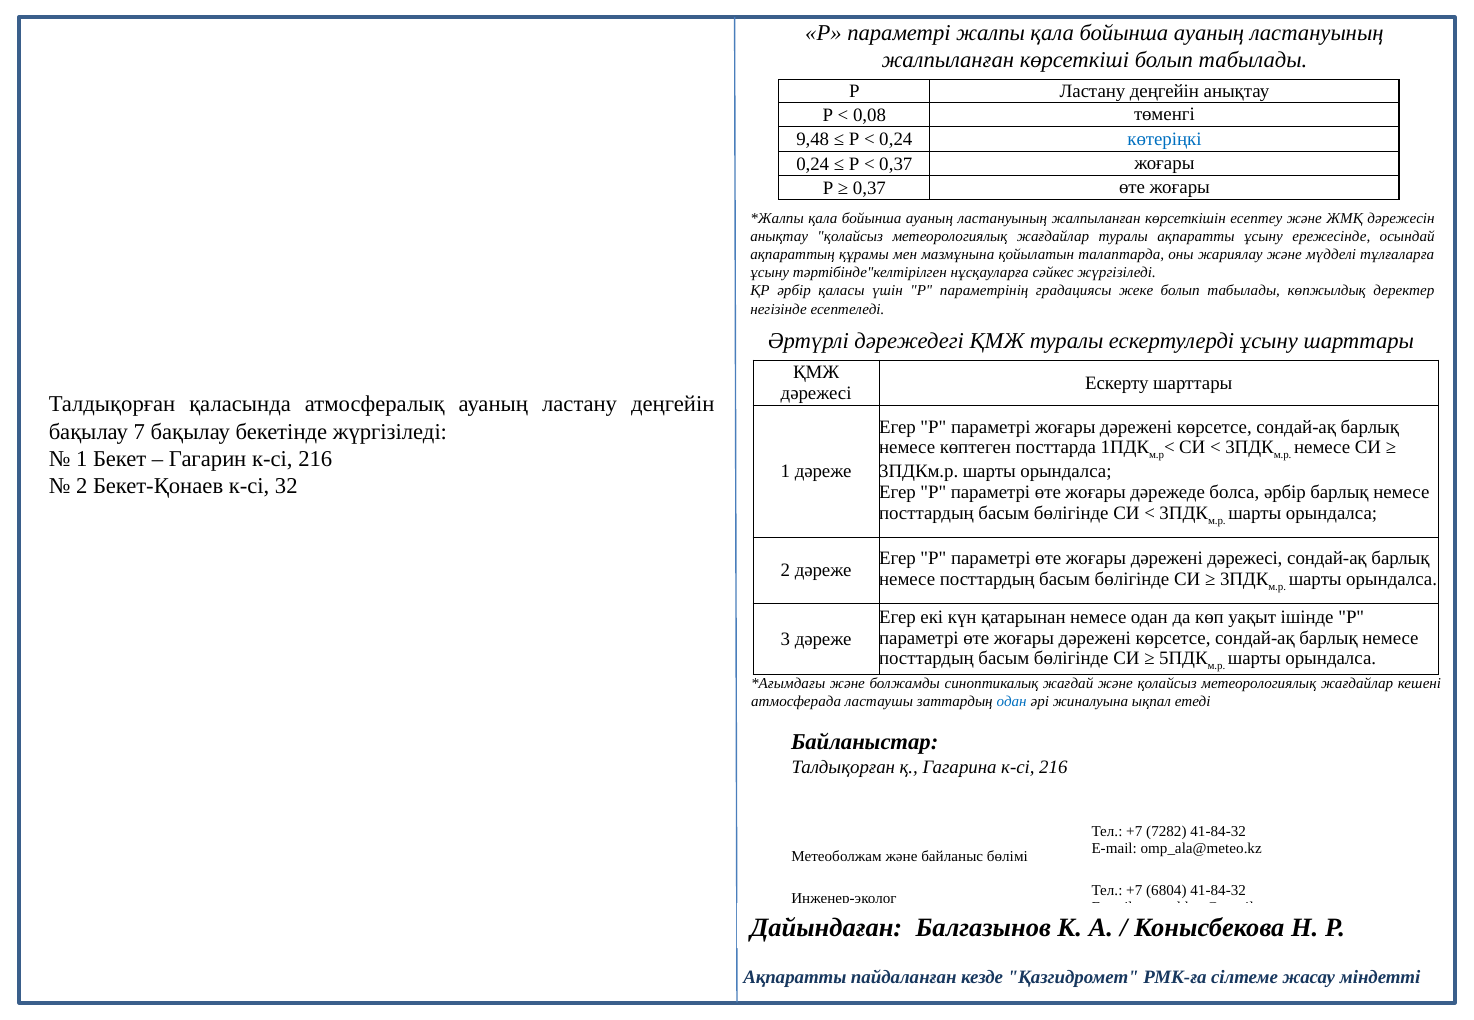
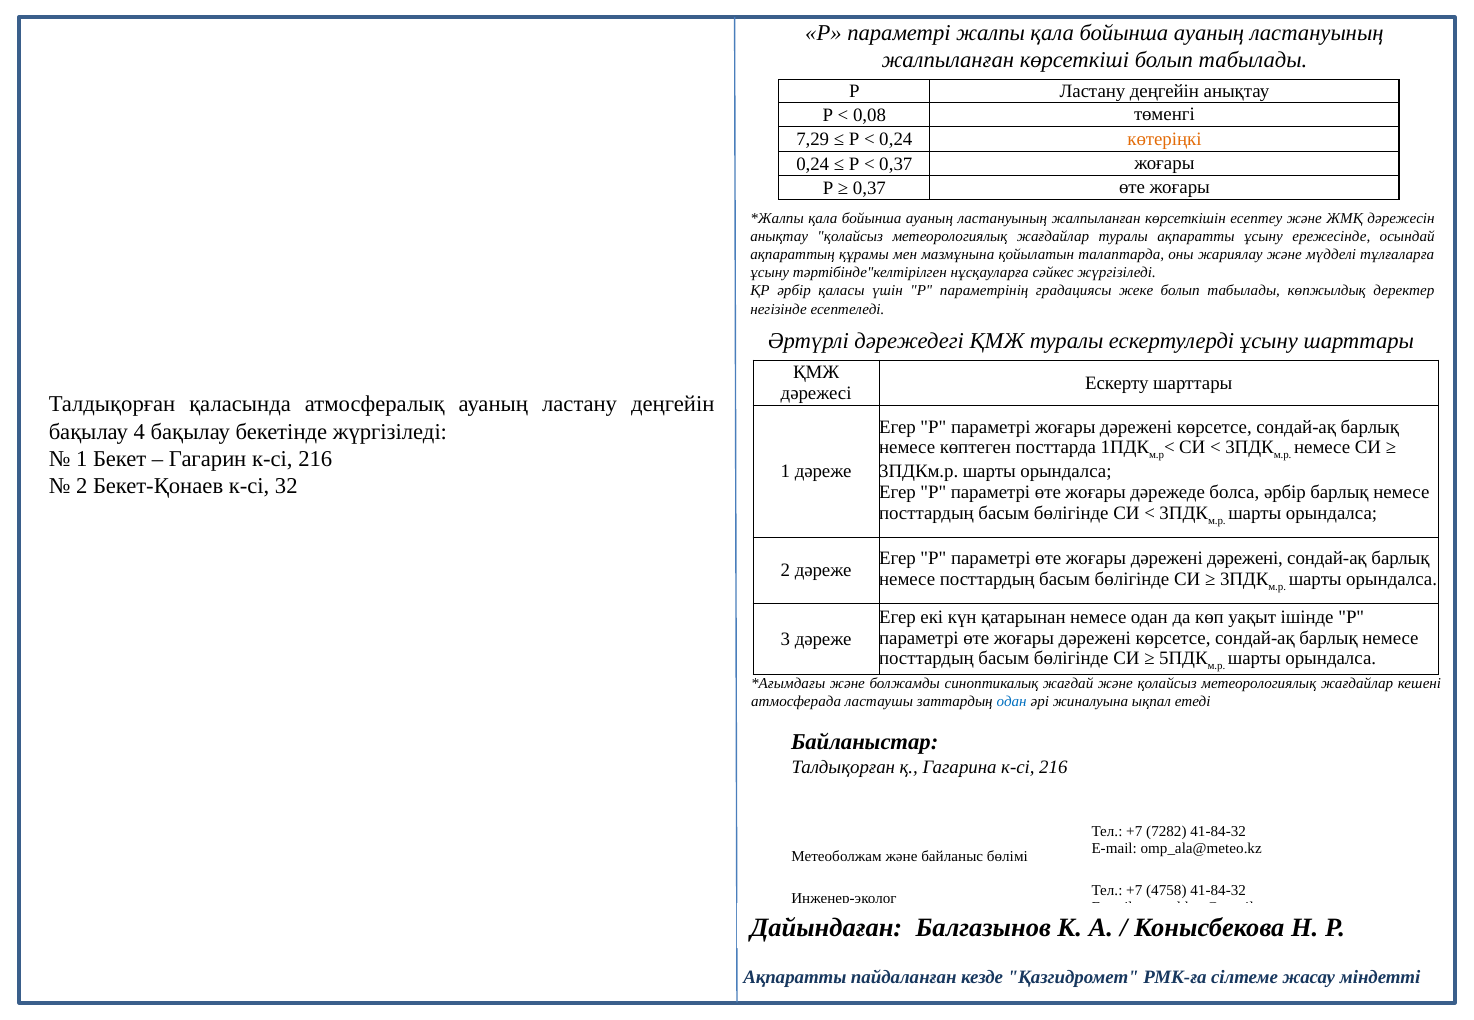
9,48: 9,48 -> 7,29 (813, 140)
көтеріңкі colour: blue -> orange (1164, 139)
7: 7 -> 4 (139, 432)
дәрежені дәрежесі: дәрежесі -> дәрежені (1245, 559)
6804: 6804 -> 4758 (1166, 891)
